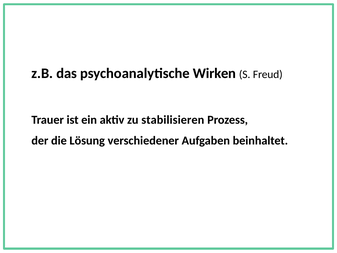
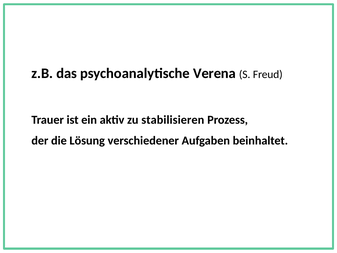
Wirken: Wirken -> Verena (214, 73)
